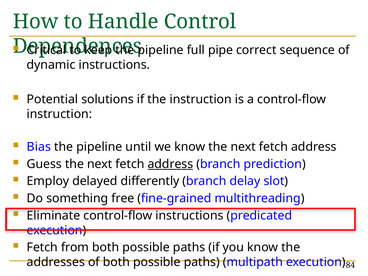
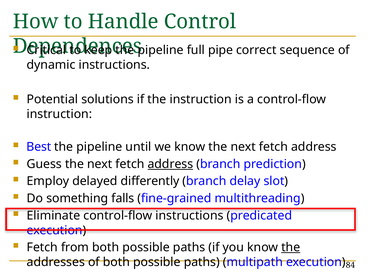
Bias: Bias -> Best (39, 147)
free: free -> falls (123, 198)
the underline: none -> present (291, 247)
